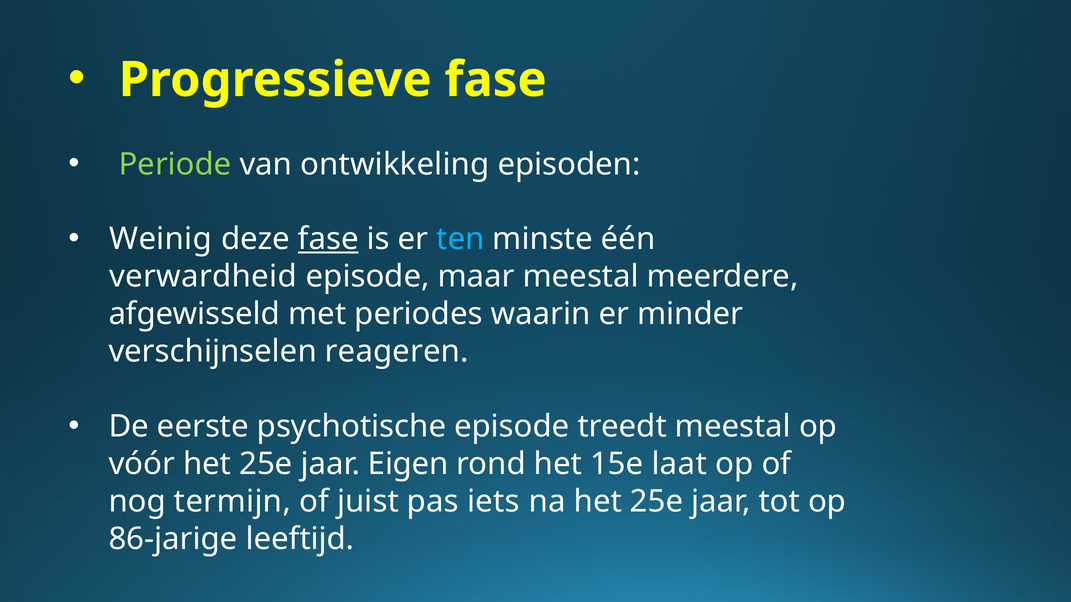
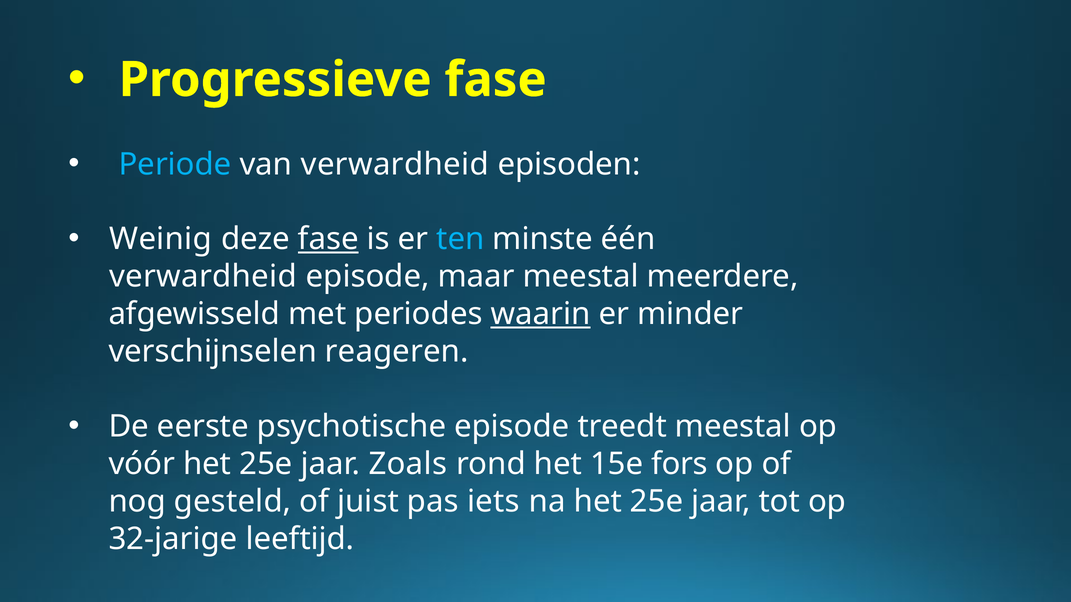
Periode colour: light green -> light blue (175, 164)
van ontwikkeling: ontwikkeling -> verwardheid (395, 164)
waarin underline: none -> present (541, 314)
Eigen: Eigen -> Zoals (408, 464)
laat: laat -> fors (680, 464)
termijn: termijn -> gesteld (233, 502)
86-jarige: 86-jarige -> 32-jarige (173, 539)
